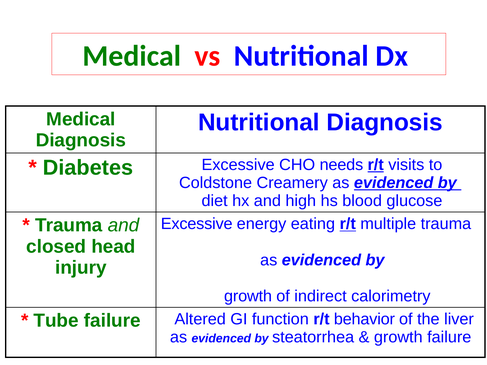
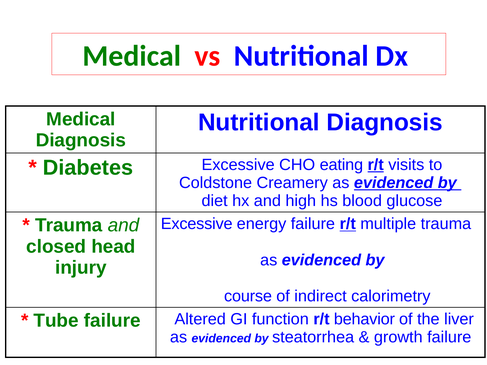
needs: needs -> eating (341, 165)
energy eating: eating -> failure (313, 224)
growth: growth -> course (248, 296)
